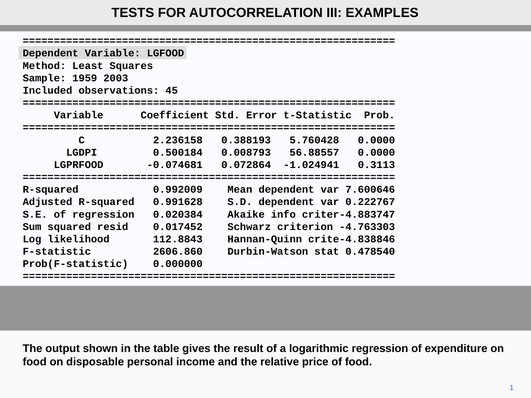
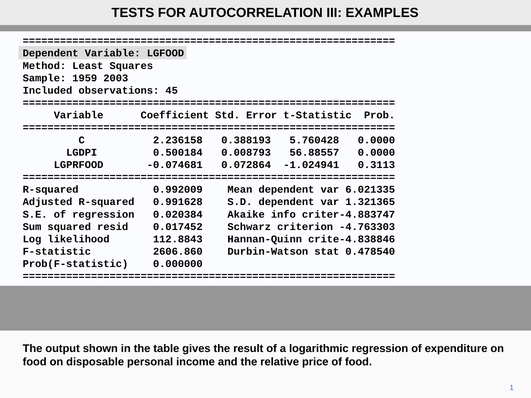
7.600646: 7.600646 -> 6.021335 (370, 190)
0.222767: 0.222767 -> 1.321365 (370, 202)
